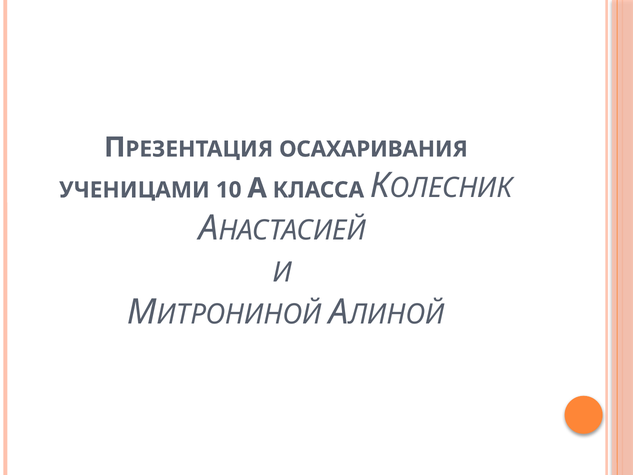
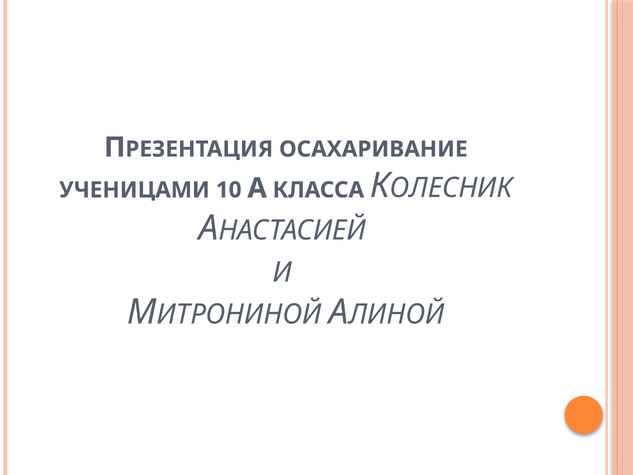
ОСАХАРИВАНИЯ: ОСАХАРИВАНИЯ -> ОСАХАРИВАНИЕ (373, 149)
